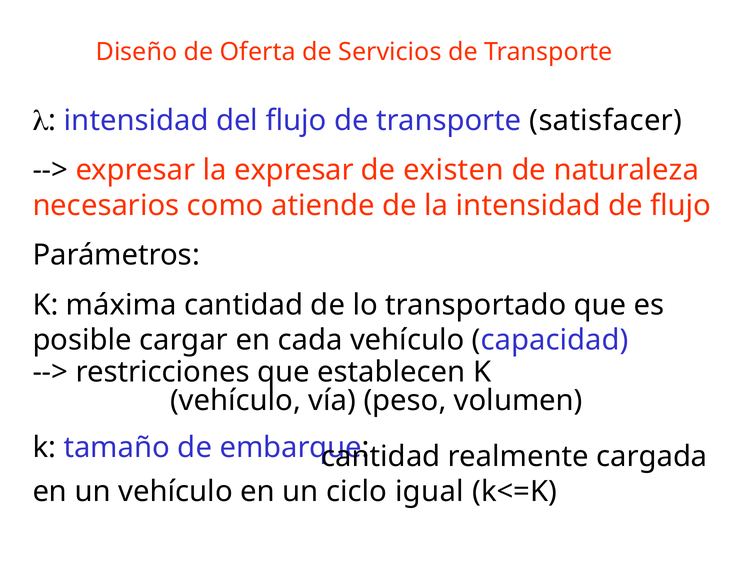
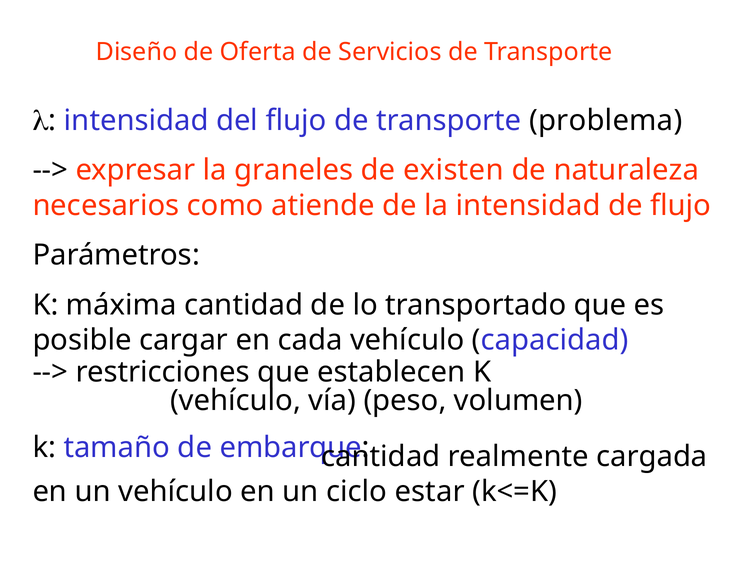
satisfacer: satisfacer -> problema (606, 120)
la expresar: expresar -> graneles (294, 170)
igual: igual -> estar (430, 492)
